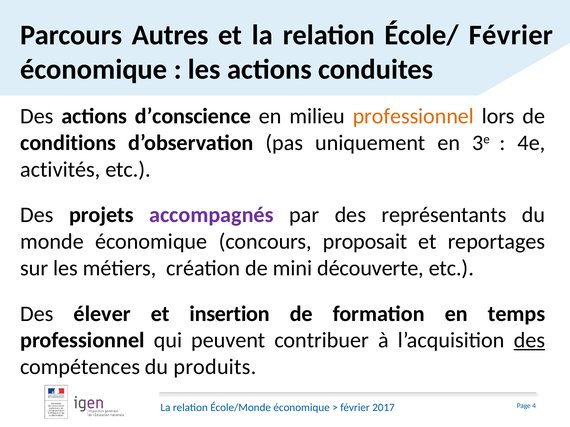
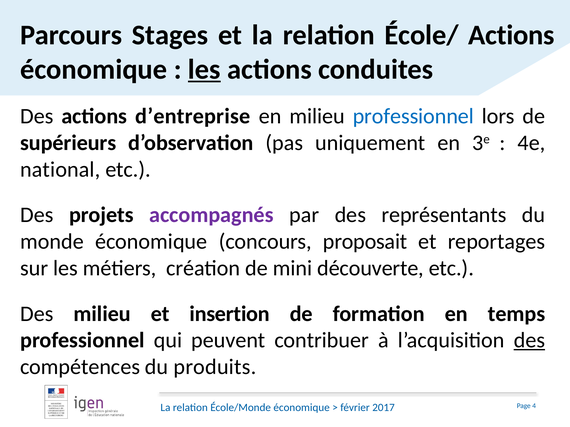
Autres: Autres -> Stages (170, 35)
École/ Février: Février -> Actions (511, 35)
les underline: none -> present (204, 69)
d’conscience: d’conscience -> d’entreprise (193, 116)
professionnel colour: orange -> blue (413, 116)
conditions: conditions -> supérieurs (68, 143)
activités: activités -> national (60, 170)
Des élever: élever -> milieu (102, 314)
